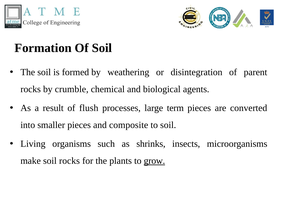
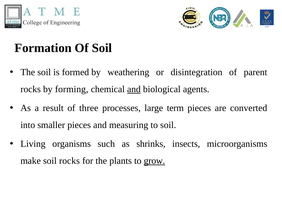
crumble: crumble -> forming (72, 89)
and underline: none -> present (134, 89)
flush: flush -> three (89, 108)
composite: composite -> measuring (129, 125)
